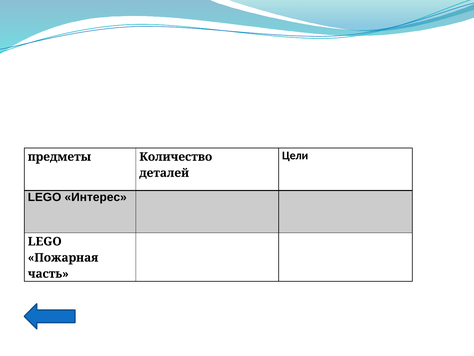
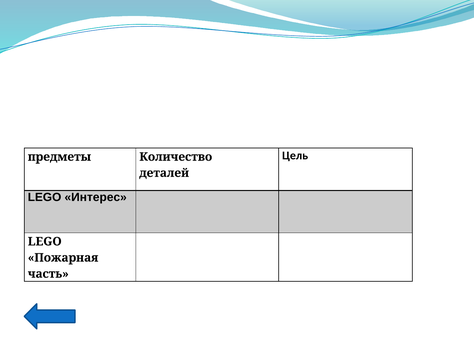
Цели: Цели -> Цель (295, 155)
